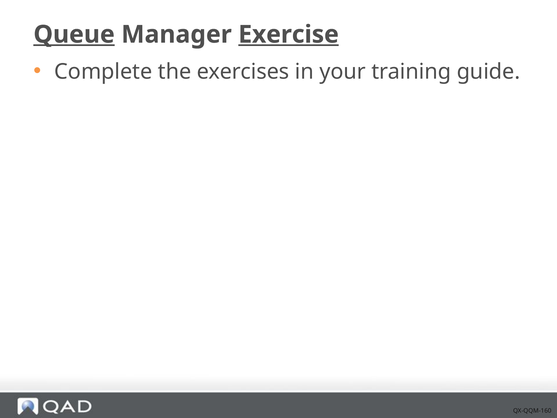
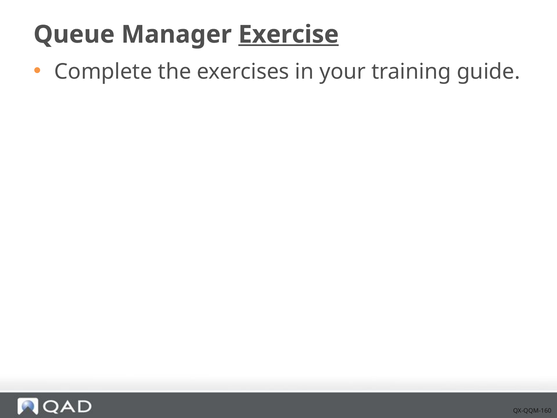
Queue underline: present -> none (74, 34)
